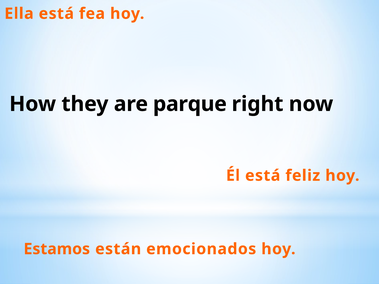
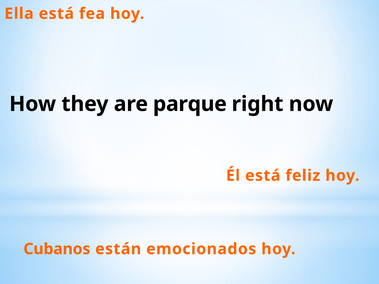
Estamos: Estamos -> Cubanos (57, 249)
